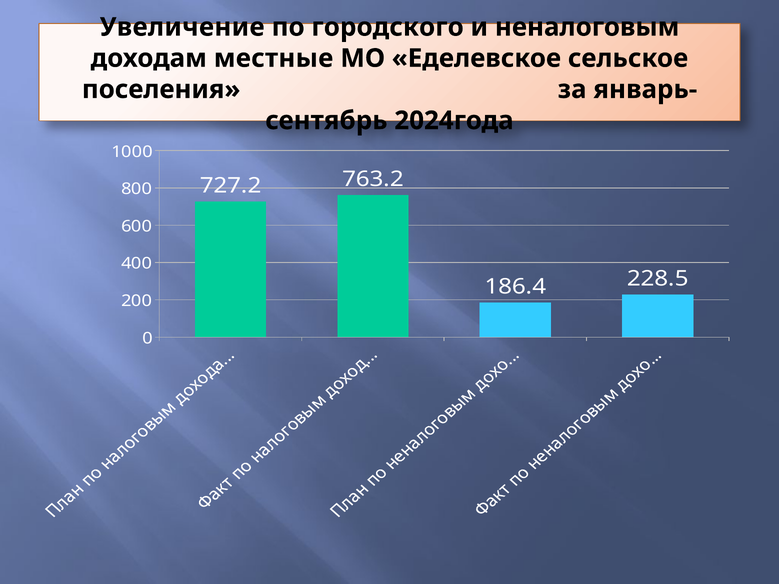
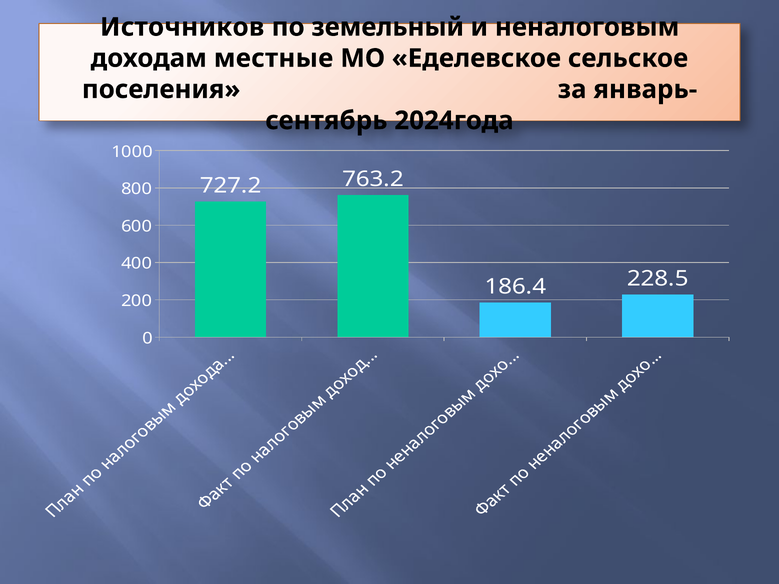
Увеличение: Увеличение -> Источников (182, 27)
городского: городского -> земельный (388, 27)
